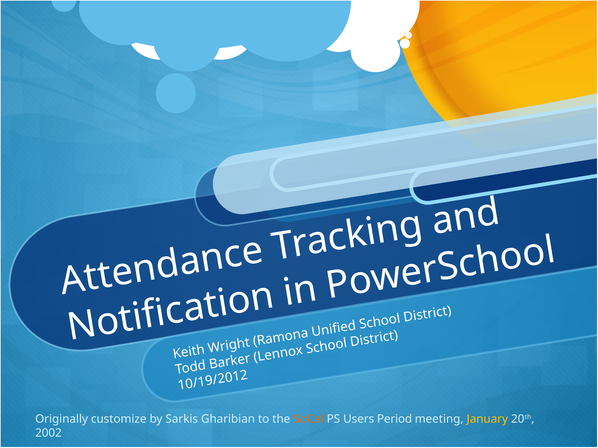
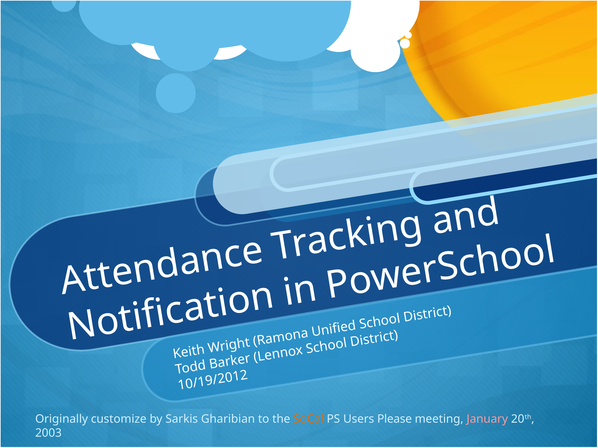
Period: Period -> Please (395, 419)
January colour: yellow -> pink (487, 419)
2002: 2002 -> 2003 (48, 433)
